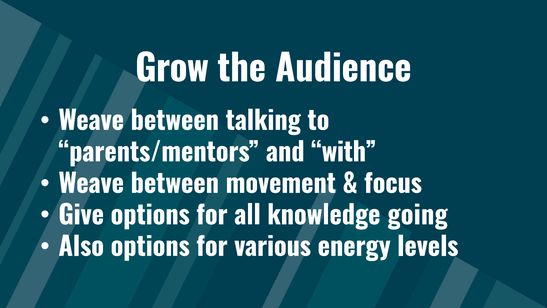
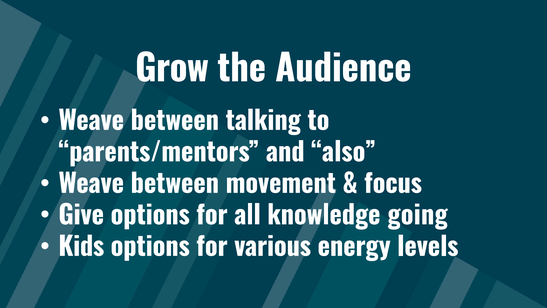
with: with -> also (344, 153)
Also: Also -> Kids (81, 247)
